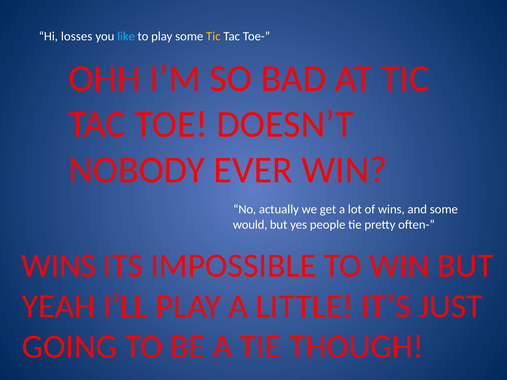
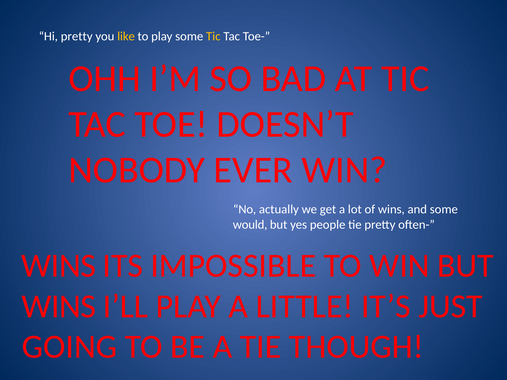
Hi losses: losses -> pretty (77, 36)
like colour: light blue -> yellow (126, 36)
YEAH: YEAH -> WINS (59, 307)
